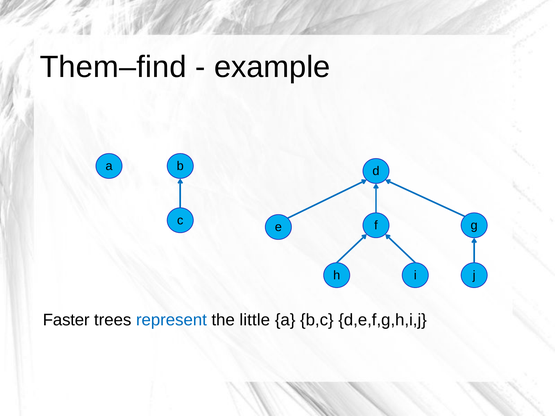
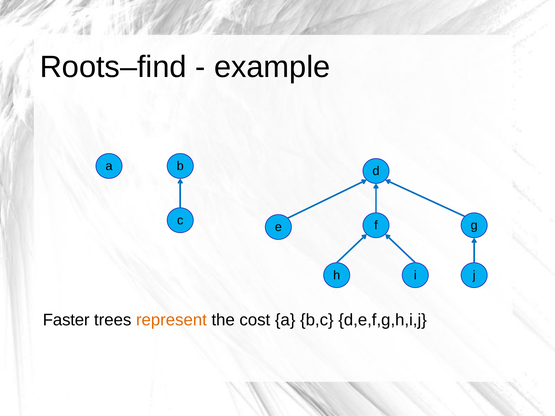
Them–find: Them–find -> Roots–find (113, 67)
represent colour: blue -> orange (171, 320)
little: little -> cost (255, 320)
